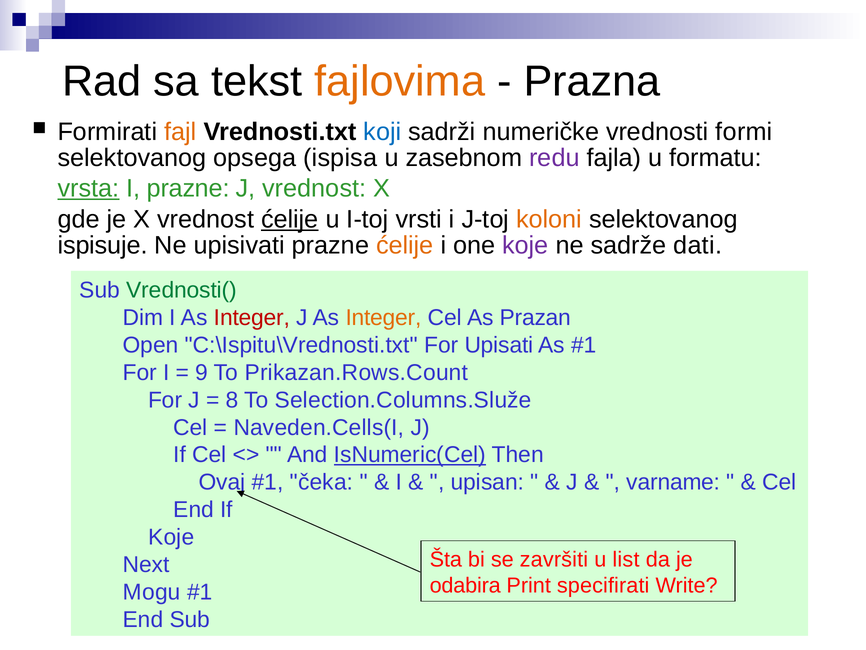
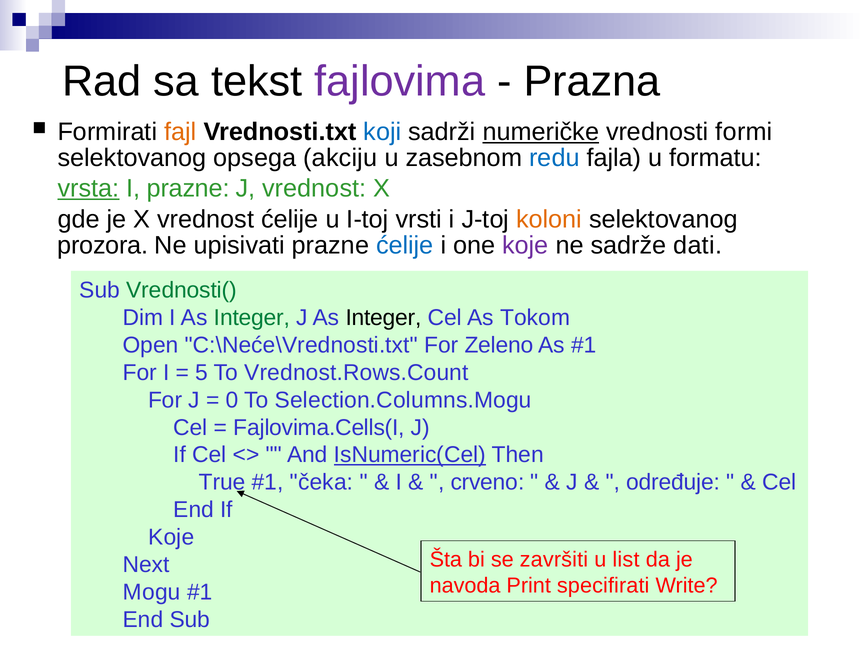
fajlovima colour: orange -> purple (400, 81)
numeričke underline: none -> present (541, 132)
ispisa: ispisa -> akciju (340, 158)
redu colour: purple -> blue (554, 158)
ćelije underline: present -> none (290, 219)
ispisuje: ispisuje -> prozora (103, 245)
ćelije colour: orange -> blue (405, 245)
Integer colour: red -> green (252, 318)
Integer colour: orange -> black (384, 318)
Prazan: Prazan -> Tokom (535, 318)
C:\Ispitu\Vrednosti.txt: C:\Ispitu\Vrednosti.txt -> C:\Neće\Vrednosti.txt (301, 345)
Upisati: Upisati -> Zeleno (499, 345)
9: 9 -> 5 (202, 372)
Prikazan.Rows.Count: Prikazan.Rows.Count -> Vrednost.Rows.Count (356, 372)
8: 8 -> 0 (232, 400)
Selection.Columns.Služe: Selection.Columns.Služe -> Selection.Columns.Mogu (403, 400)
Naveden.Cells(I: Naveden.Cells(I -> Fajlovima.Cells(I (319, 427)
Ovaj: Ovaj -> True (222, 482)
upisan: upisan -> crveno (487, 482)
varname: varname -> određuje (673, 482)
odabira: odabira -> navoda (465, 585)
